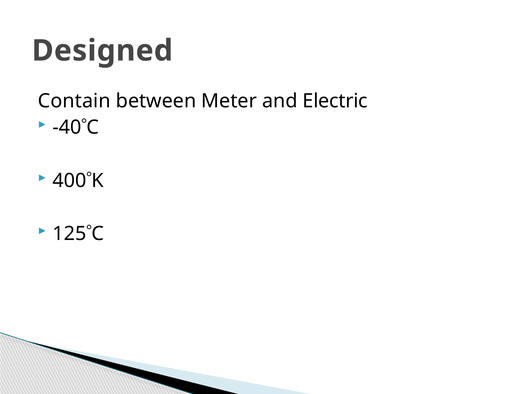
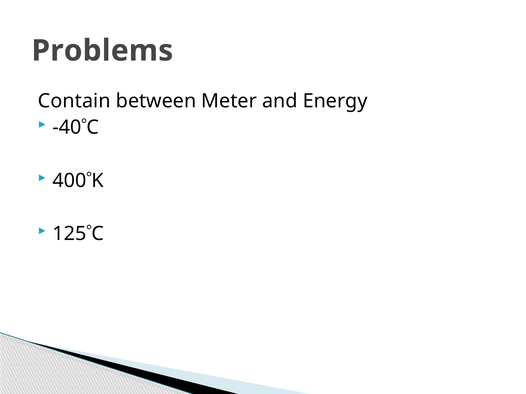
Designed: Designed -> Problems (102, 51)
Electric: Electric -> Energy (335, 101)
